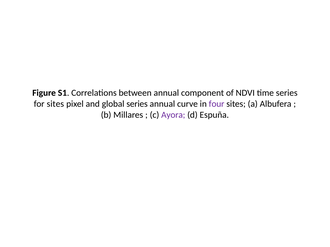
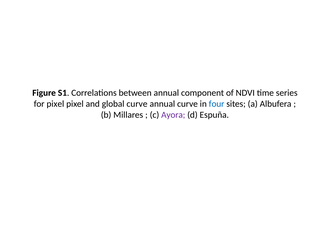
for sites: sites -> pixel (55, 104)
global series: series -> curve (137, 104)
four colour: purple -> blue (217, 104)
